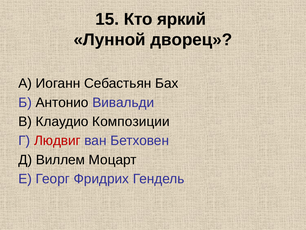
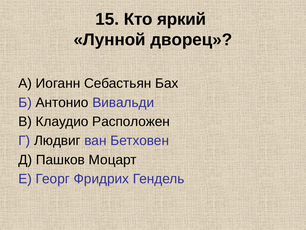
Композиции: Композиции -> Расположен (131, 121)
Людвиг colour: red -> black (57, 140)
Виллем: Виллем -> Пашков (60, 159)
